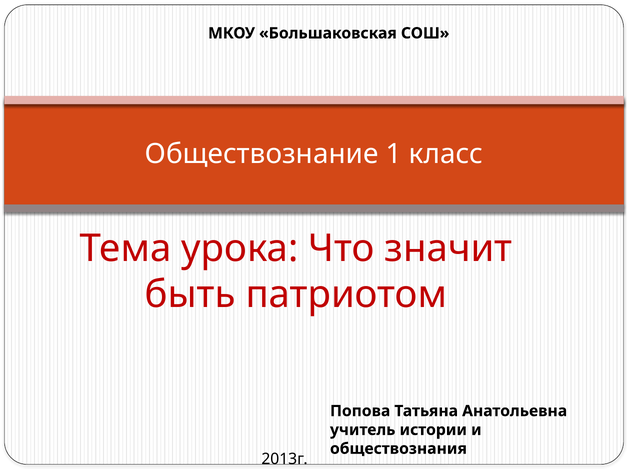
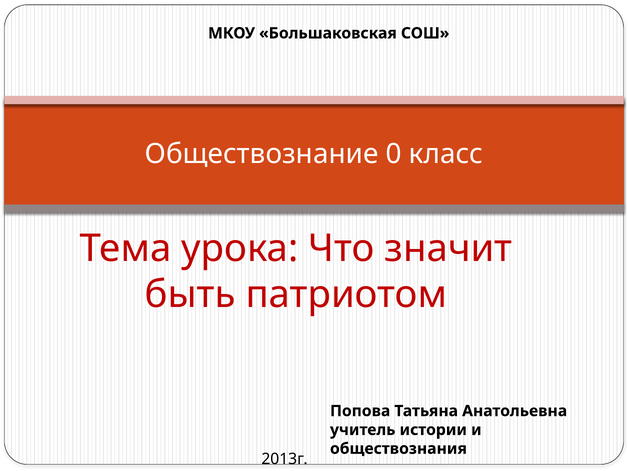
1: 1 -> 0 (394, 154)
